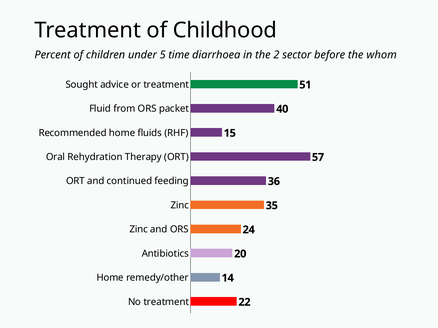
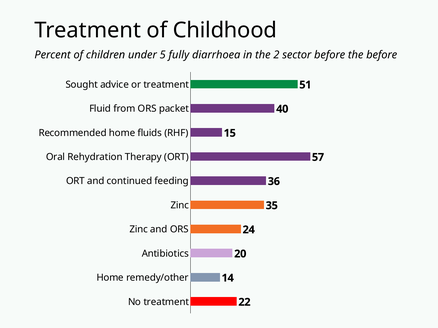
time: time -> fully (179, 55)
the whom: whom -> before (382, 55)
